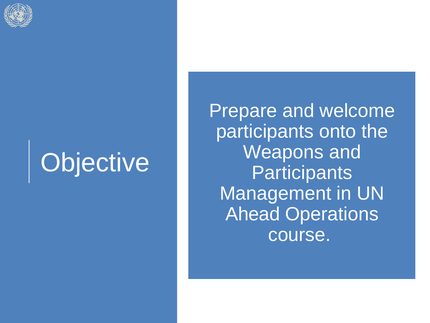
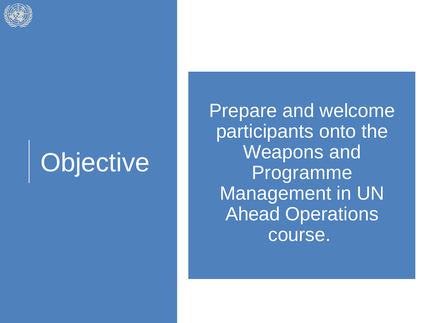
Participants: Participants -> Programme (302, 172)
